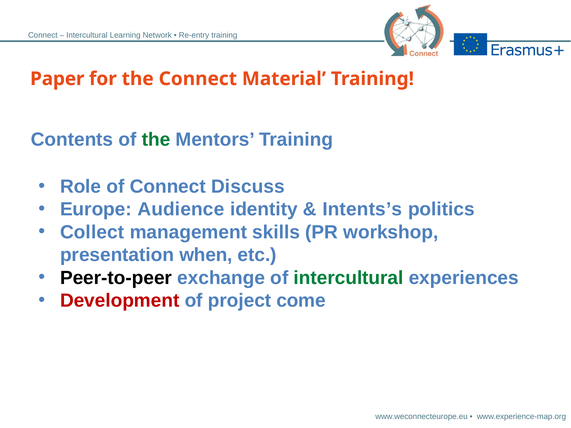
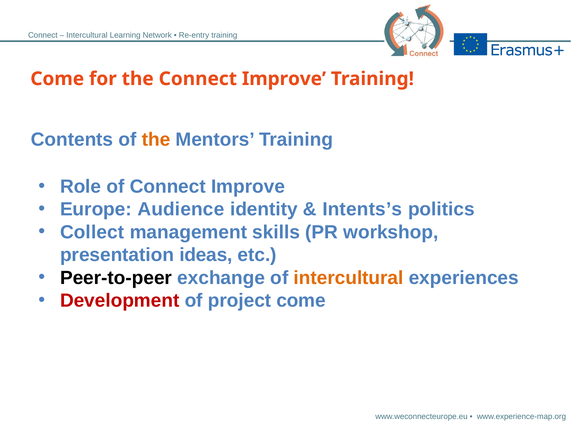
Paper: Paper -> Come (57, 79)
the Connect Material: Material -> Improve (284, 79)
the colour: green -> orange (156, 140)
of Connect Discuss: Discuss -> Improve (248, 187)
when: when -> ideas (206, 255)
intercultural colour: green -> orange (349, 278)
